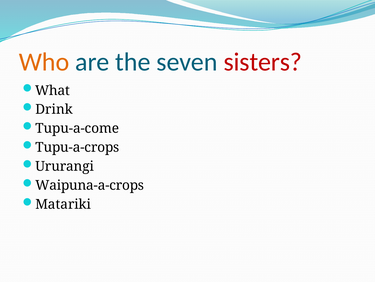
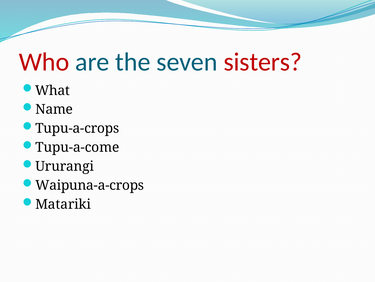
Who colour: orange -> red (44, 62)
Drink: Drink -> Name (54, 109)
Tupu-a-come: Tupu-a-come -> Tupu-a-crops (77, 128)
Tupu-a-crops: Tupu-a-crops -> Tupu-a-come (77, 147)
